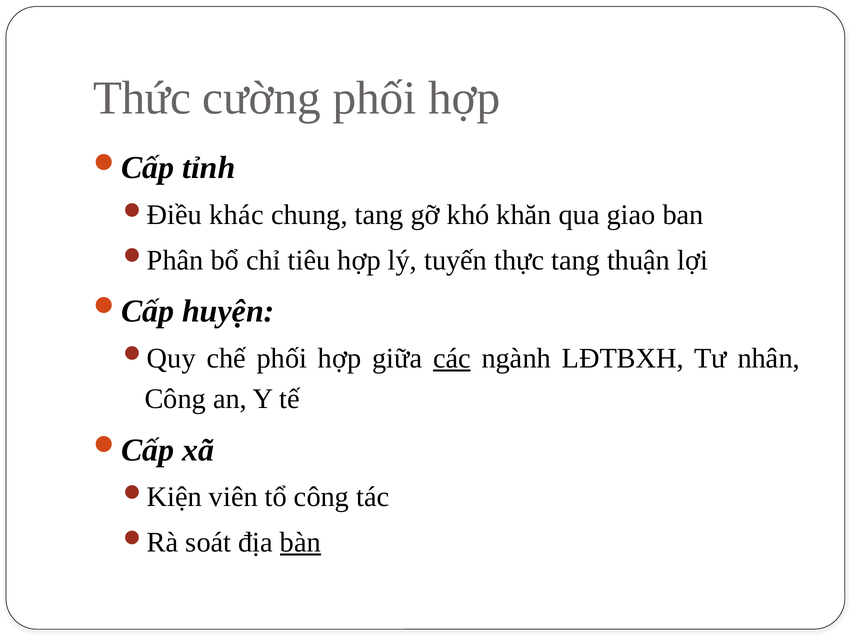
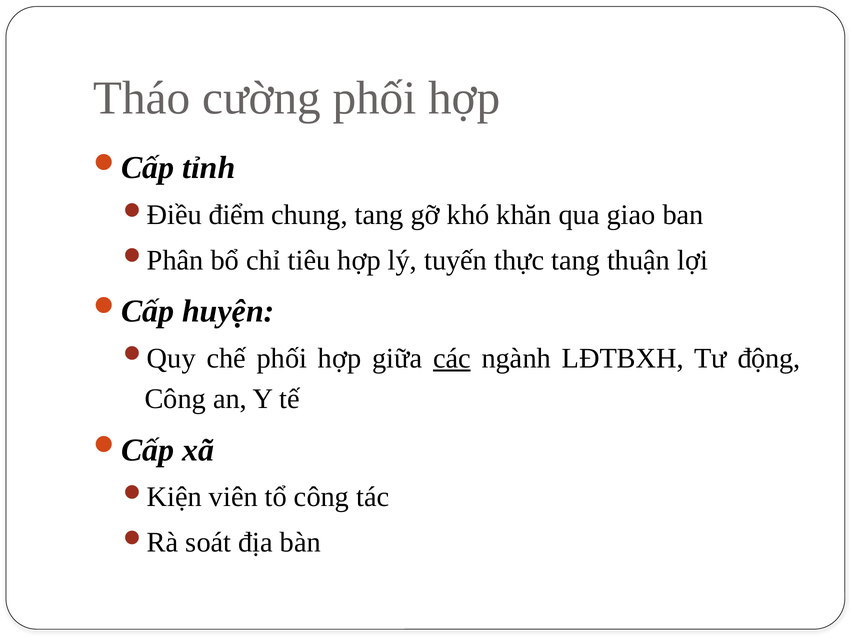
Thức: Thức -> Tháo (142, 98)
khác: khác -> điểm (237, 215)
nhân: nhân -> động (769, 358)
bàn underline: present -> none (300, 543)
